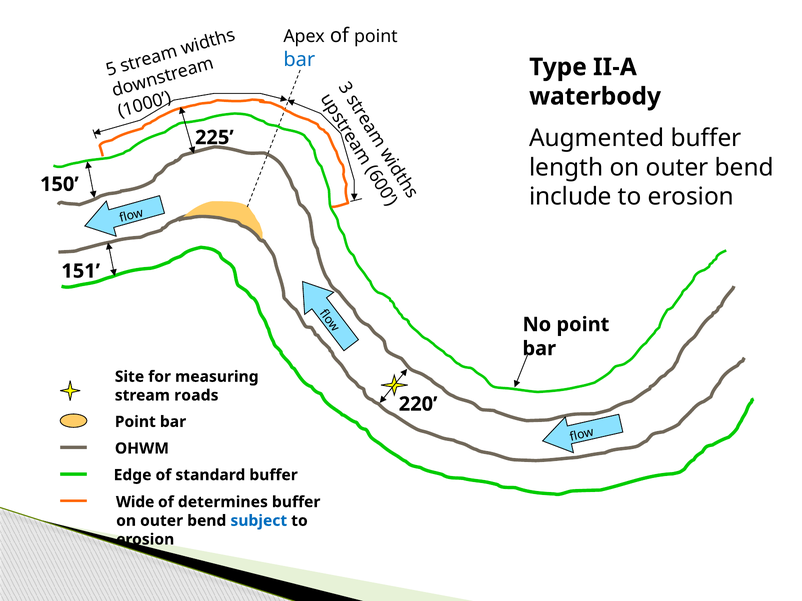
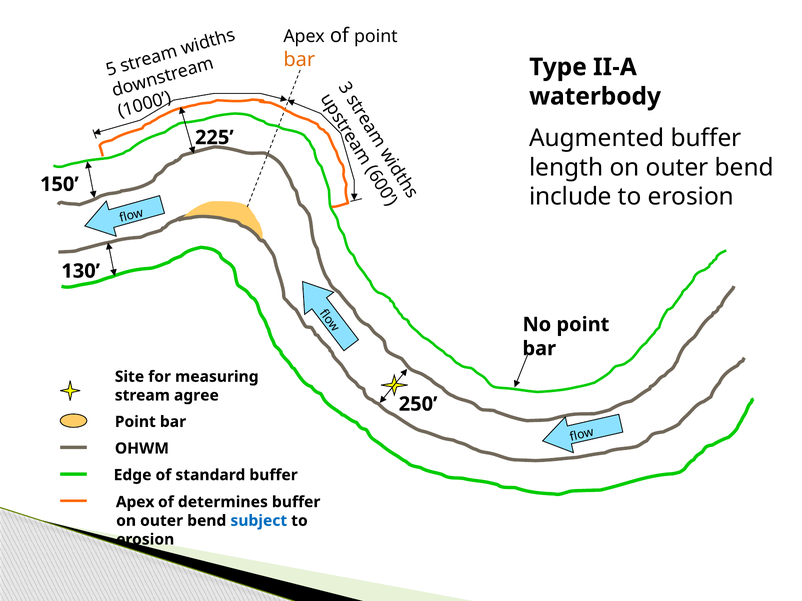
bar colour: blue -> orange (299, 60)
151: 151 -> 130 (81, 271)
roads: roads -> agree (196, 396)
220: 220 -> 250 (418, 404)
Wide: Wide -> Apex (135, 502)
